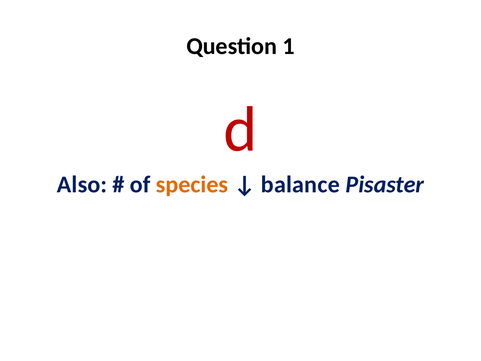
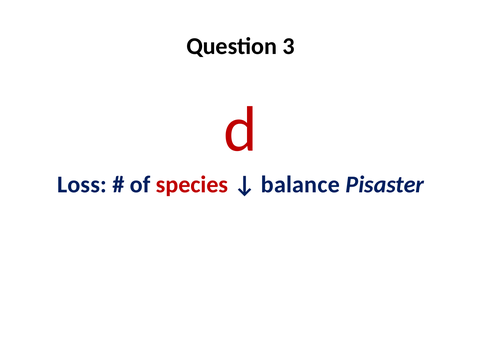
1: 1 -> 3 (288, 46)
Also: Also -> Loss (82, 184)
species colour: orange -> red (192, 184)
